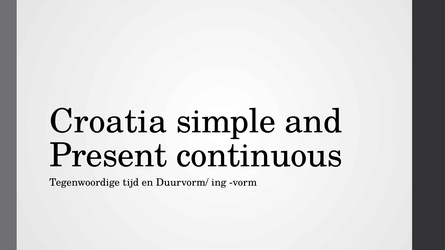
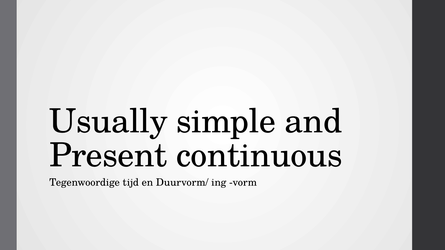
Croatia: Croatia -> Usually (108, 122)
